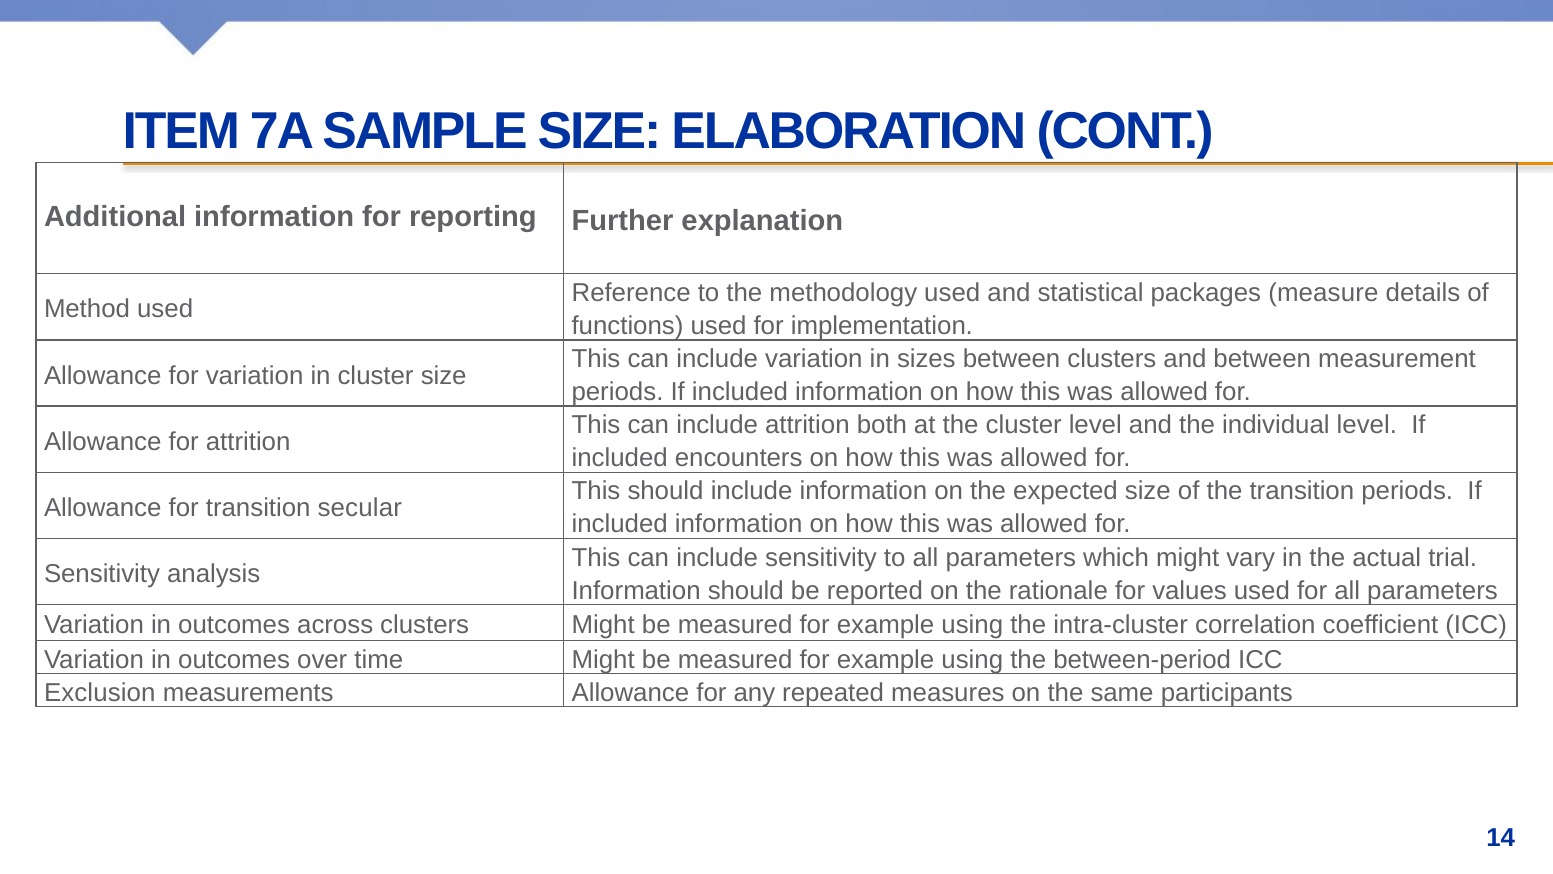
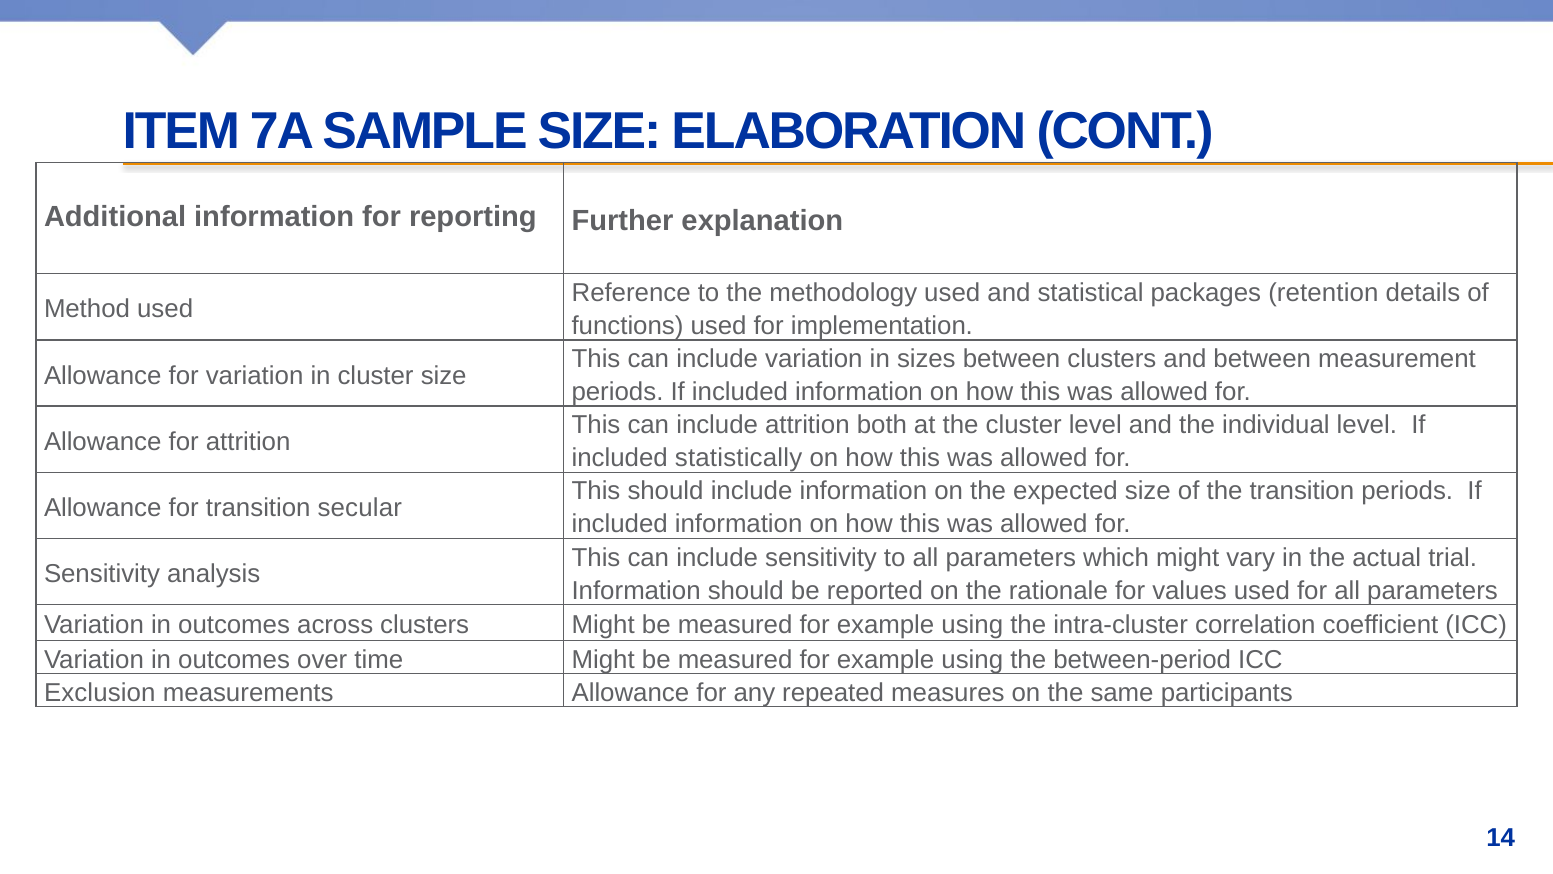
measure: measure -> retention (1323, 293)
encounters: encounters -> statistically (739, 458)
